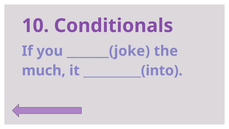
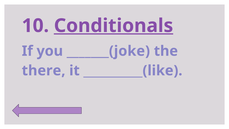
Conditionals underline: none -> present (114, 26)
much: much -> there (44, 70)
__________(into: __________(into -> __________(like (133, 70)
